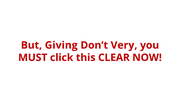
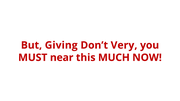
click: click -> near (62, 58)
CLEAR: CLEAR -> MUCH (114, 58)
